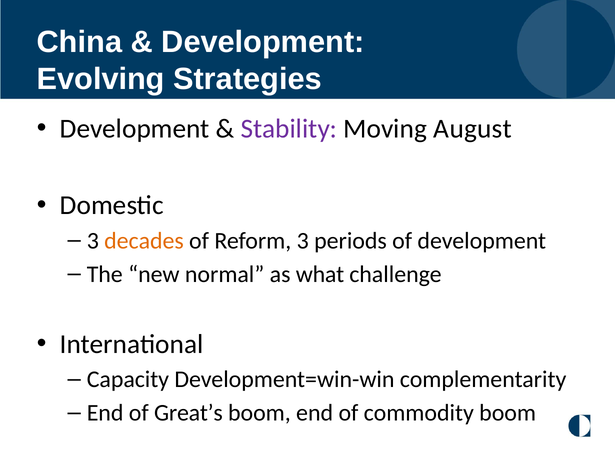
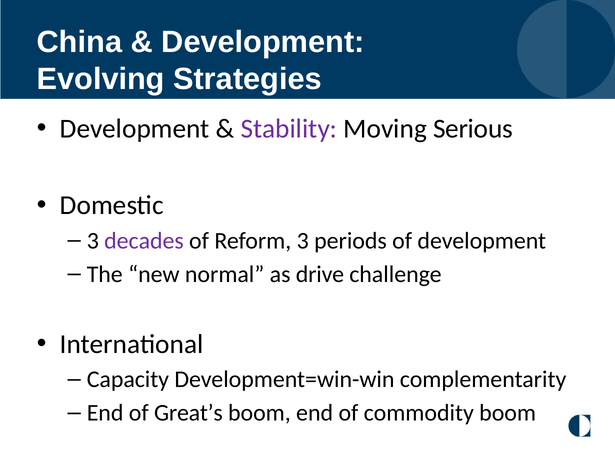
August: August -> Serious (473, 129)
decades colour: orange -> purple (144, 241)
what: what -> drive (320, 274)
